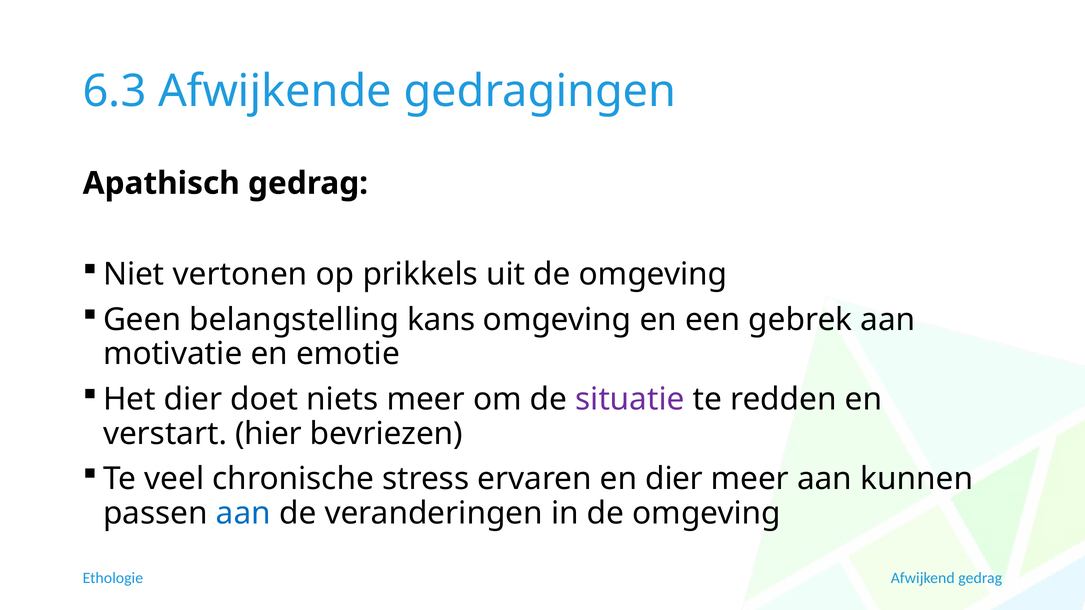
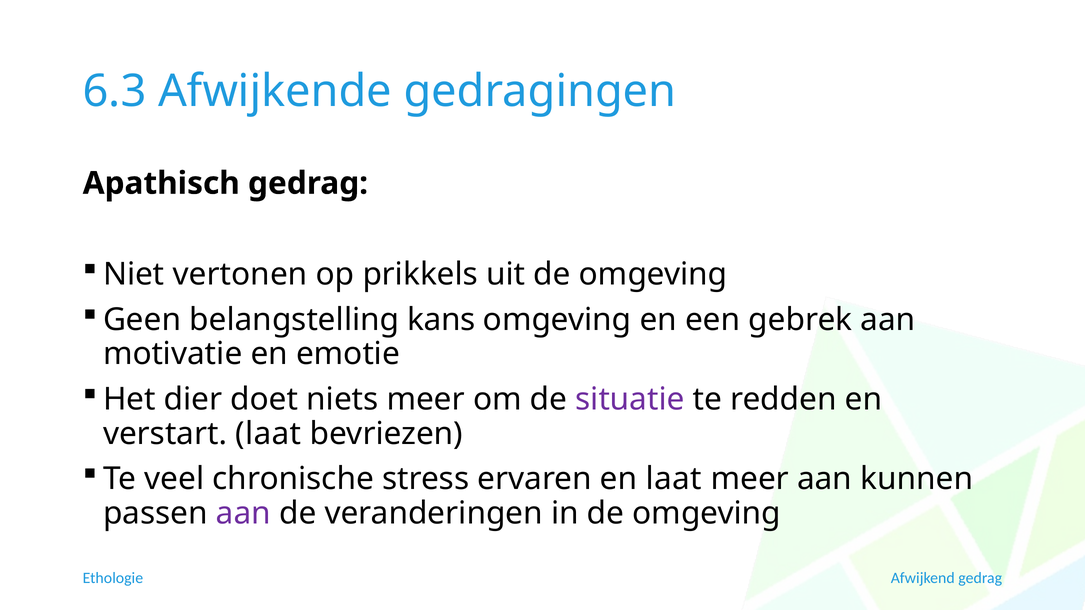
verstart hier: hier -> laat (268, 434)
en dier: dier -> laat (674, 479)
aan colour: blue -> purple (243, 513)
